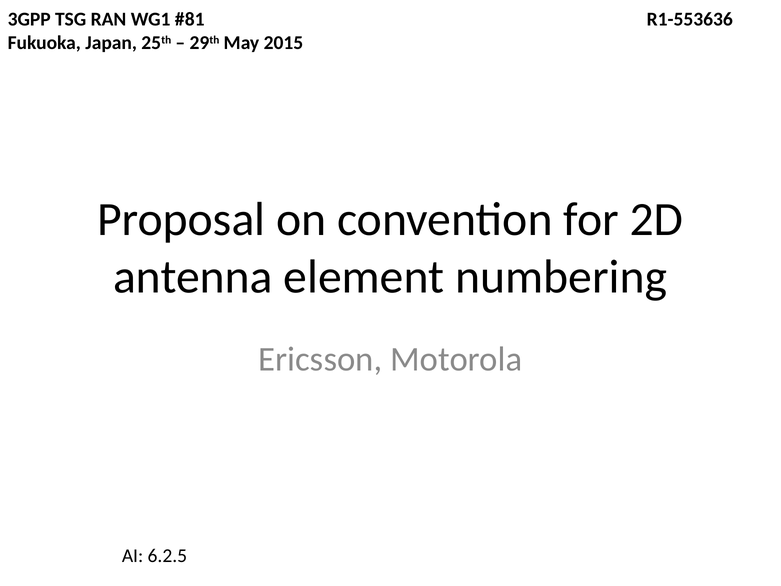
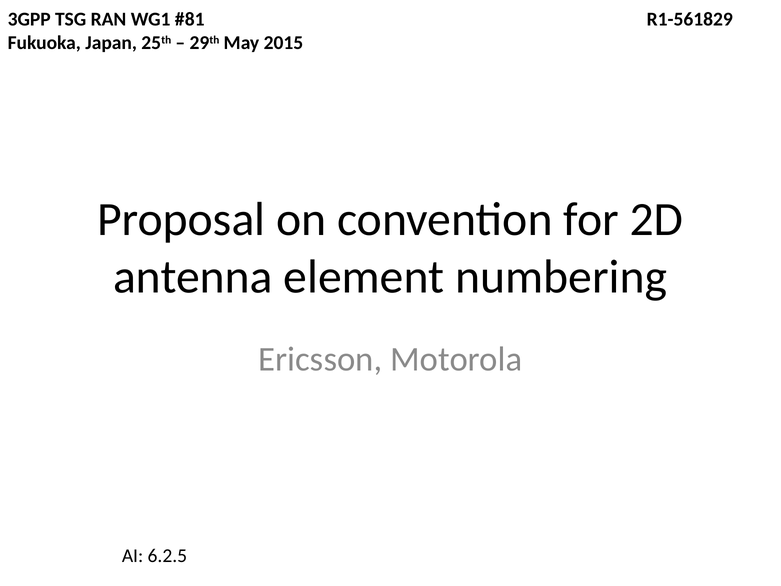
R1-553636: R1-553636 -> R1-561829 (690, 19)
